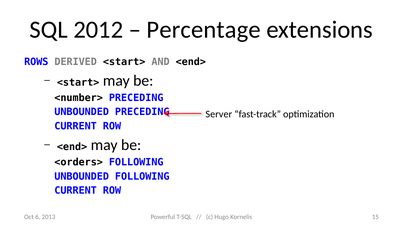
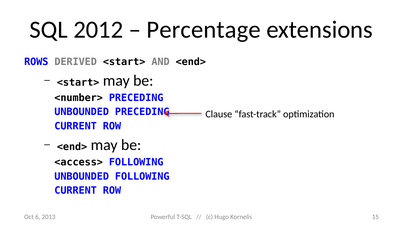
Server: Server -> Clause (219, 114)
<orders>: <orders> -> <access> (79, 162)
